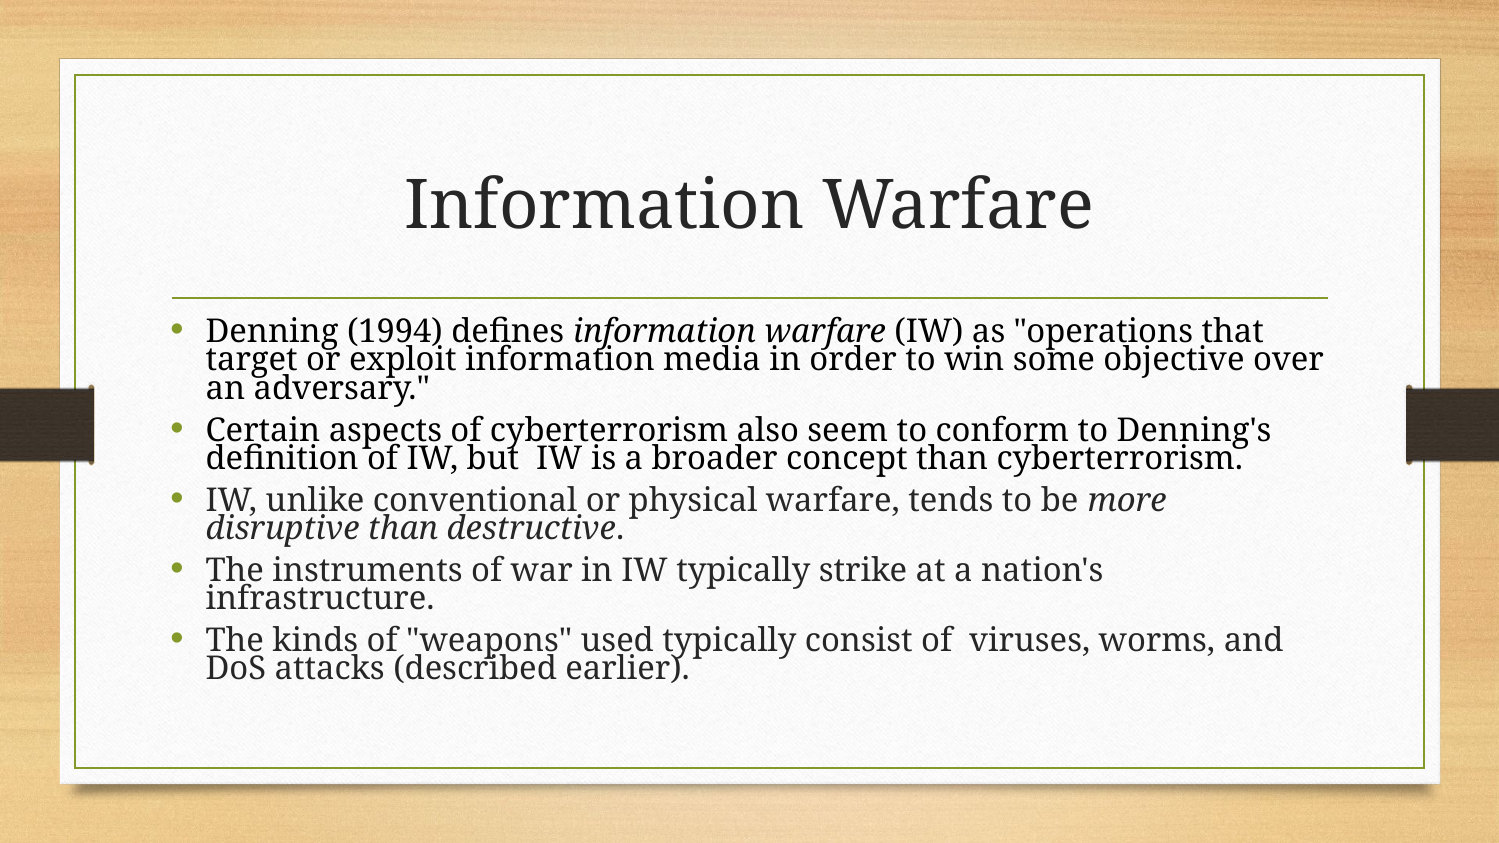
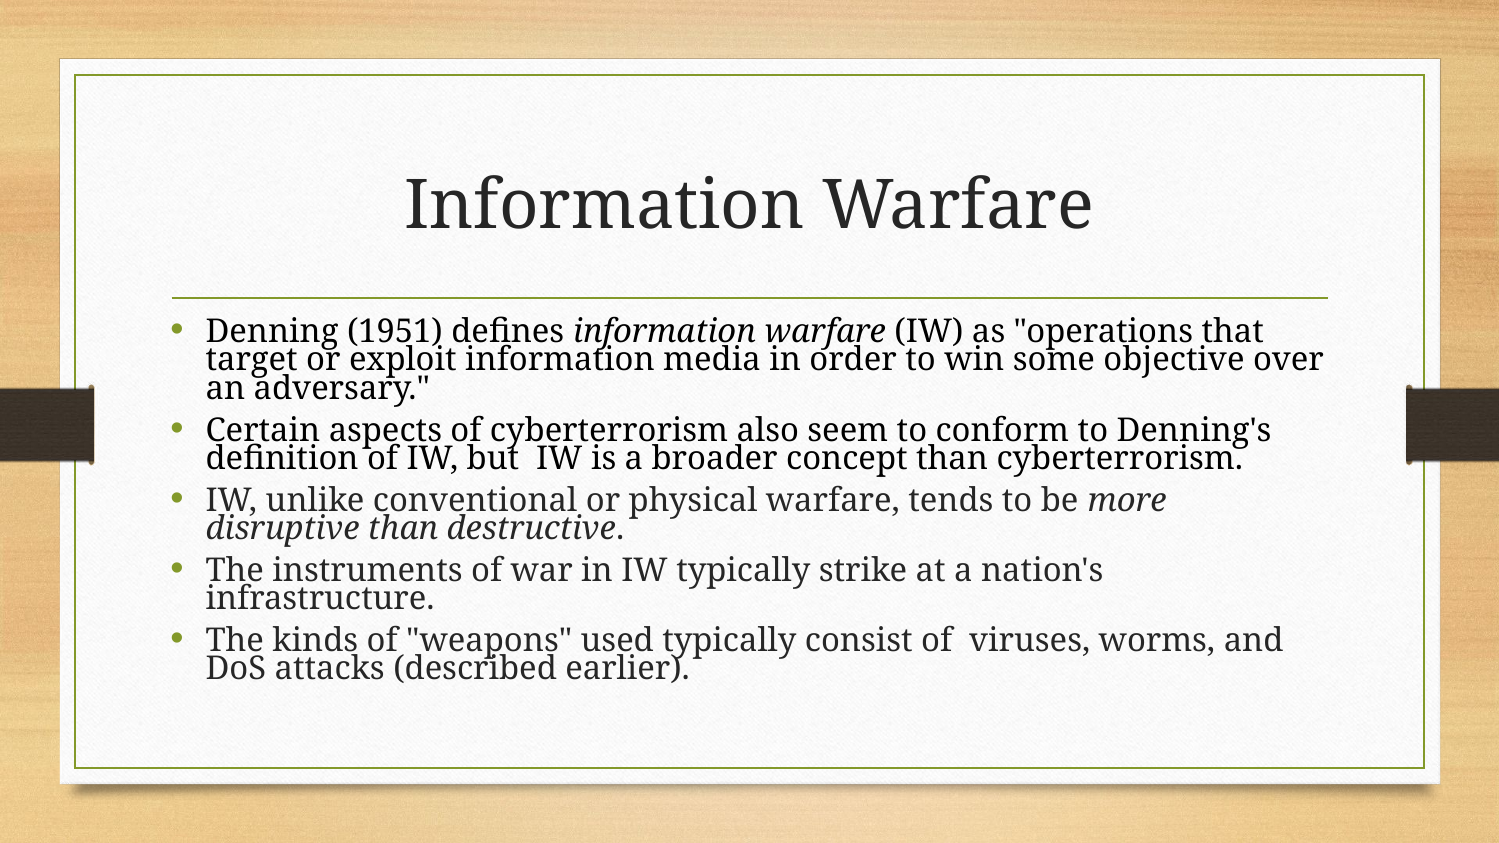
1994: 1994 -> 1951 (395, 332)
